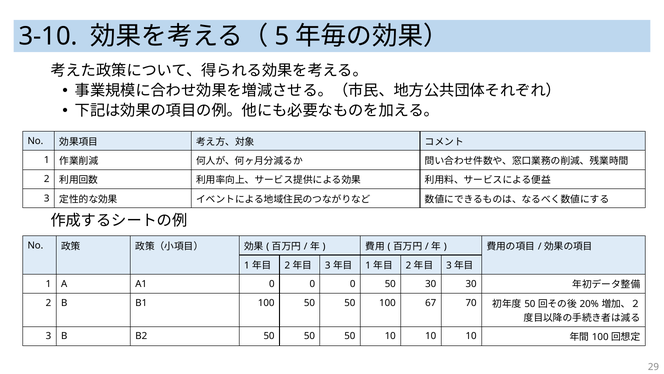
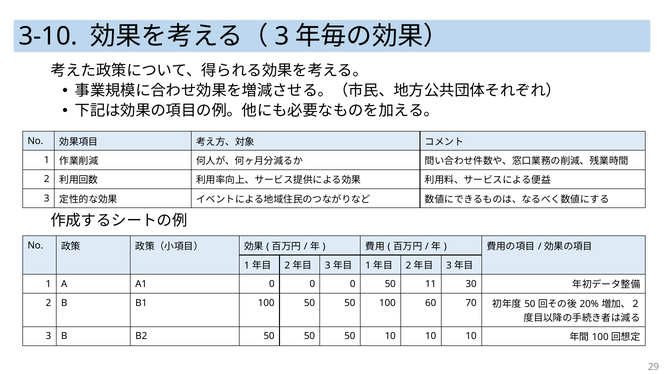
5: 5 -> 3 (282, 36)
50 30: 30 -> 11 (431, 283)
67: 67 -> 60 (431, 303)
